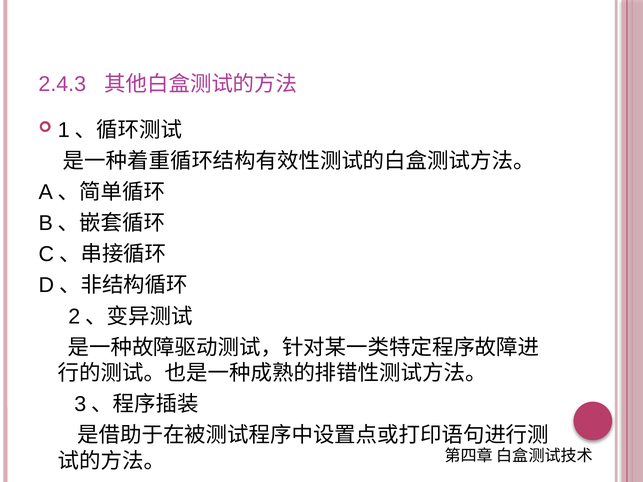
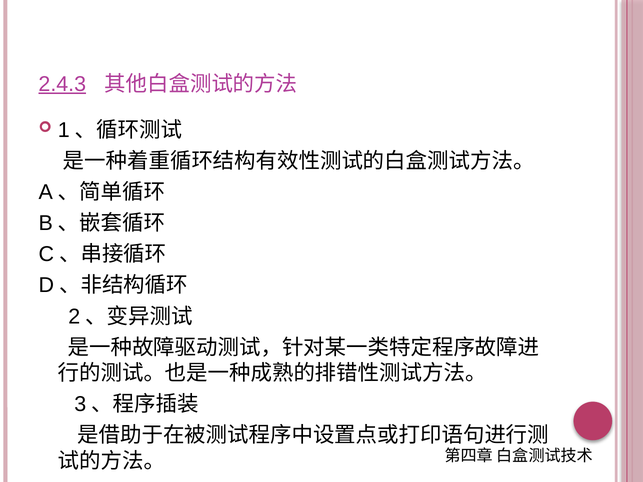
2.4.3 underline: none -> present (62, 84)
